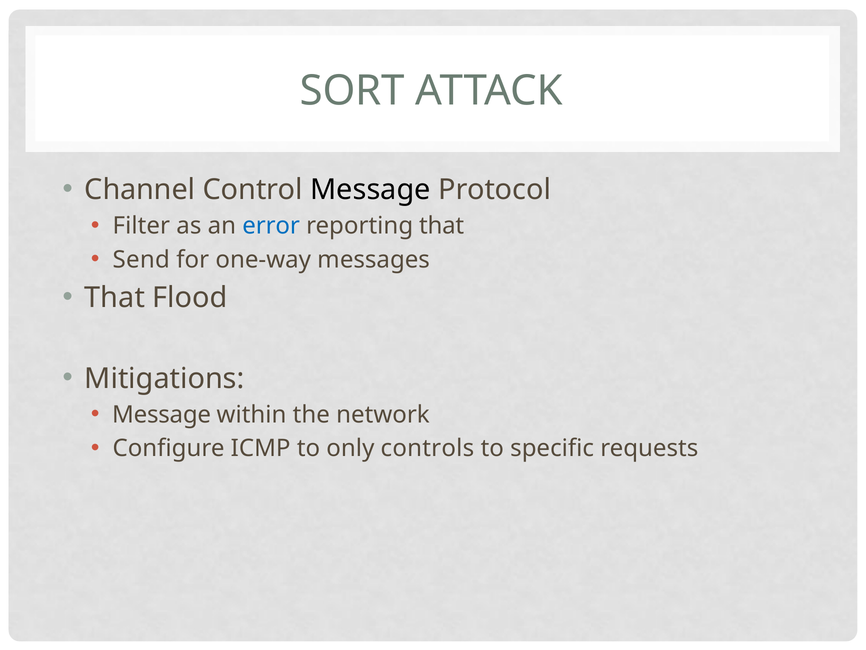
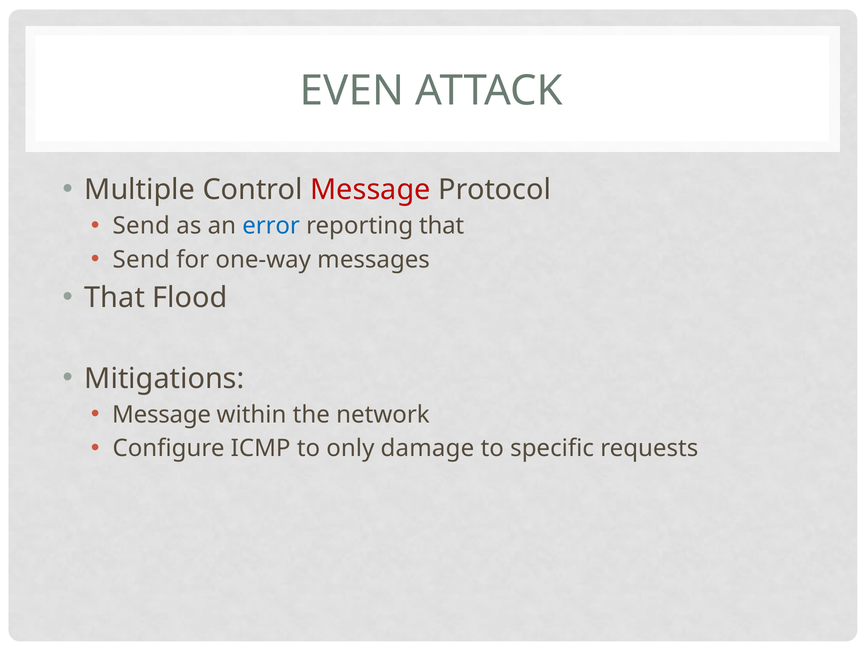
SORT: SORT -> EVEN (352, 91)
Channel: Channel -> Multiple (140, 190)
Message colour: black -> red (370, 190)
Filter: Filter -> Send (141, 226)
controls: controls -> damage (427, 448)
